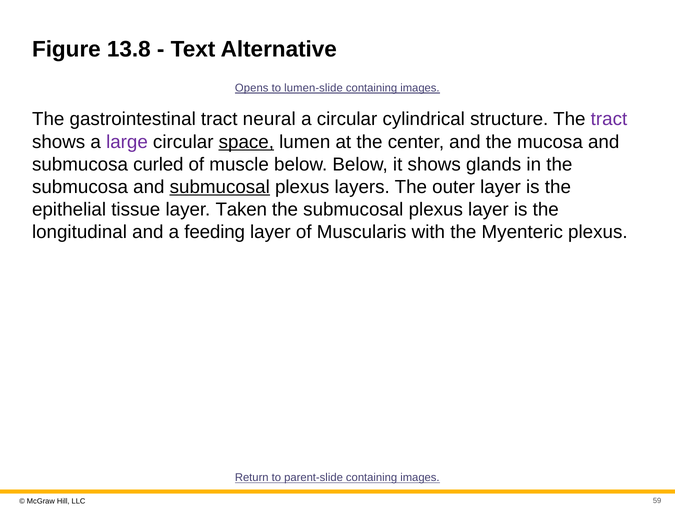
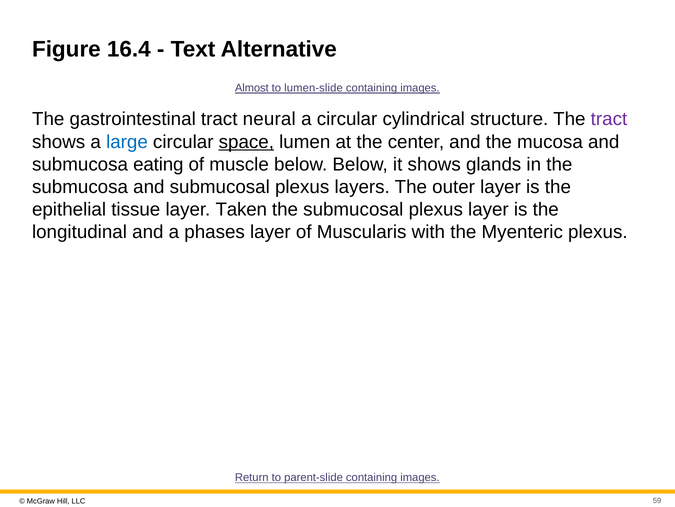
13.8: 13.8 -> 16.4 (129, 49)
Opens: Opens -> Almost (252, 88)
large colour: purple -> blue (127, 142)
curled: curled -> eating (158, 164)
submucosal underline: present -> none (220, 187)
feeding: feeding -> phases (215, 232)
